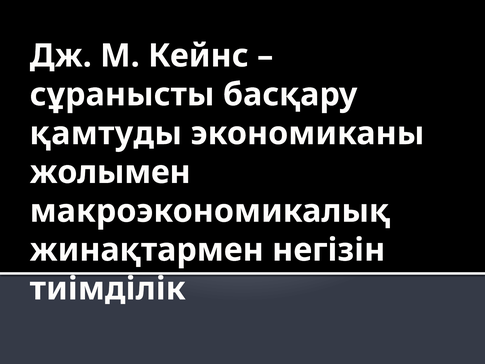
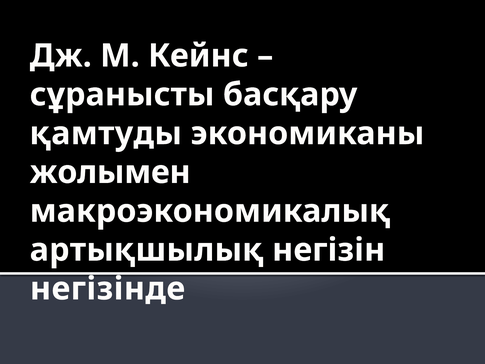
жинақтармен: жинақтармен -> артықшылық (147, 250)
тиімділік: тиімділік -> негізінде (108, 289)
